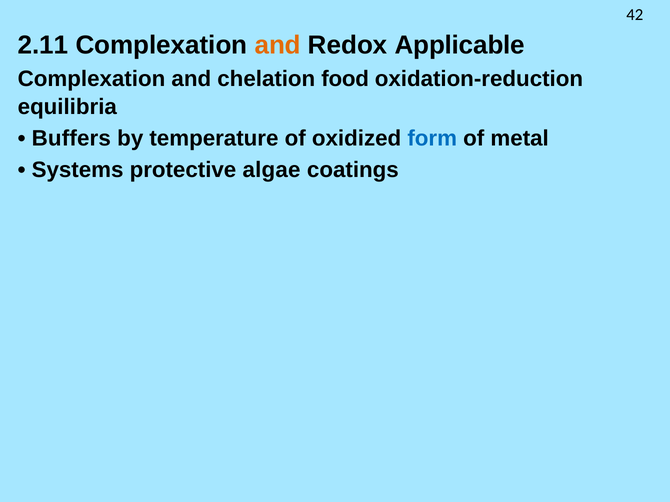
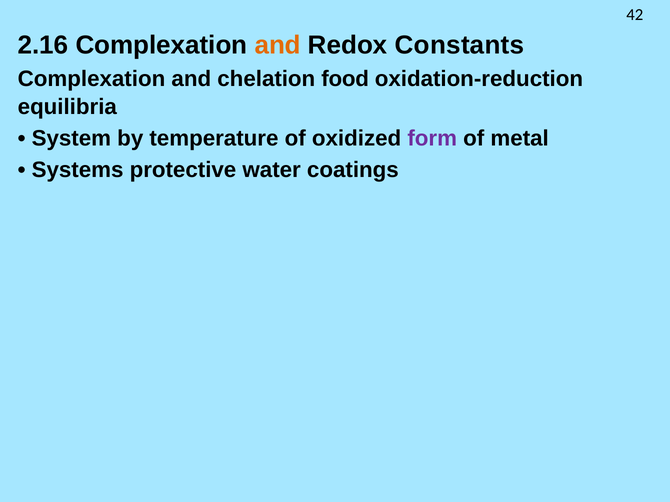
2.11: 2.11 -> 2.16 (43, 45)
Applicable: Applicable -> Constants (460, 45)
Buffers: Buffers -> System (71, 138)
form colour: blue -> purple (432, 138)
algae: algae -> water (272, 170)
